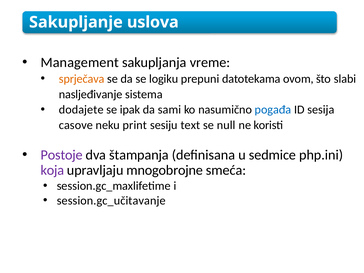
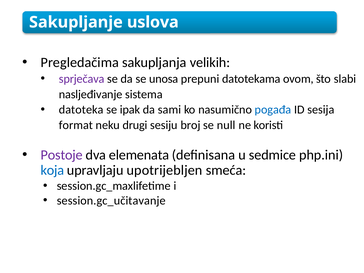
Management: Management -> Pregledačima (80, 62)
vreme: vreme -> velikih (210, 62)
sprječava colour: orange -> purple (82, 79)
logiku: logiku -> unosa (164, 79)
dodajete: dodajete -> datoteka (81, 110)
casove: casove -> format (76, 125)
print: print -> drugi (135, 125)
text: text -> broj (190, 125)
štampanja: štampanja -> elemenata (139, 155)
koja colour: purple -> blue (52, 170)
mnogobrojne: mnogobrojne -> upotrijebljen (165, 170)
